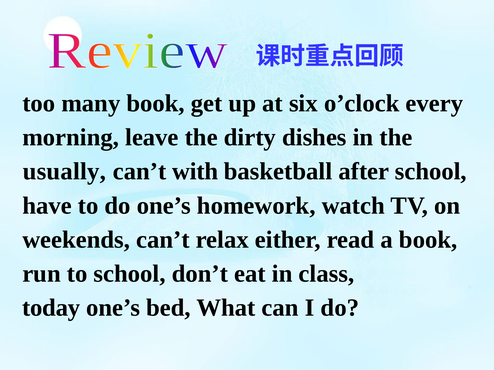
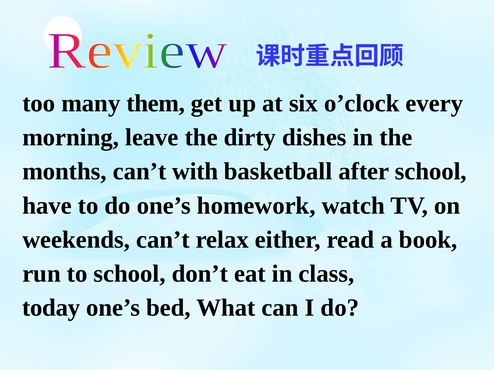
many book: book -> them (156, 104)
usually: usually -> months (65, 172)
